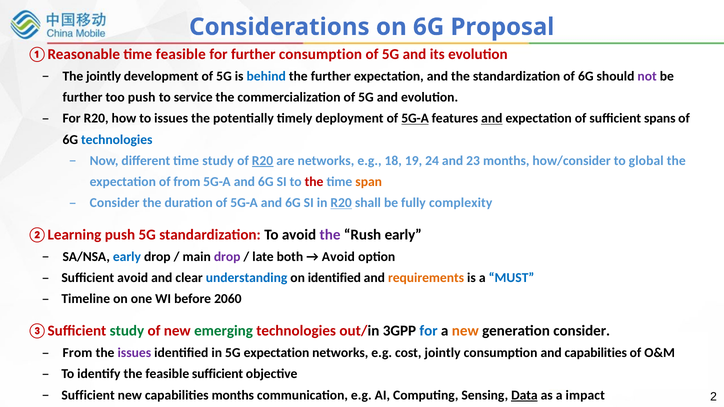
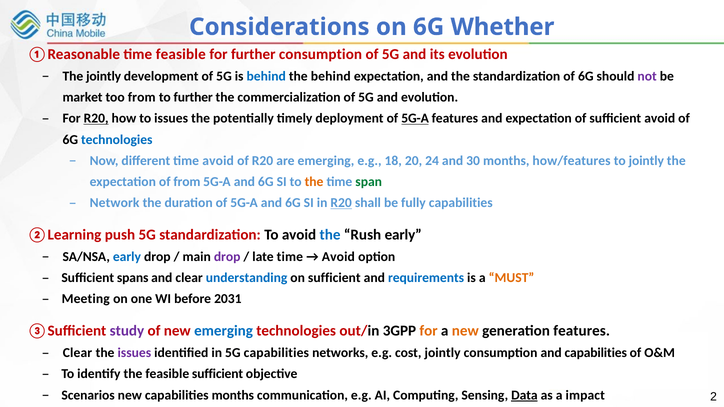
Proposal: Proposal -> Whether (502, 27)
the further: further -> behind (331, 76)
further: further -> market (83, 97)
too push: push -> from (142, 97)
to service: service -> further (193, 97)
R20 underline: none -> present (96, 118)
and underline: present -> none (492, 118)
sufficient spans: spans -> avoid (660, 118)
time study: study -> avoid (218, 161)
R20 underline: present -> none (263, 161)
are networks: networks -> emerging (326, 161)
19: 19 -> 20 (414, 161)
23: 23 -> 30 (473, 161)
how/consider: how/consider -> how/features (572, 161)
to global: global -> jointly (646, 161)
the colour: red -> orange (314, 182)
span colour: orange -> green (369, 182)
Consider: Consider -> Network (115, 203)
fully complexity: complexity -> capabilities (461, 203)
the colour: purple -> blue (330, 235)
late both: both -> time (290, 257)
Sufficient avoid: avoid -> spans (133, 278)
on identified: identified -> sufficient (334, 278)
requirements colour: orange -> blue (426, 278)
MUST colour: blue -> orange (512, 278)
Timeline: Timeline -> Meeting (86, 299)
2060: 2060 -> 2031 (228, 299)
study colour: green -> purple (127, 331)
emerging colour: green -> blue (224, 331)
for colour: blue -> orange (429, 331)
generation consider: consider -> features (582, 331)
From: From -> Clear (77, 353)
5G expectation: expectation -> capabilities (276, 353)
Sufficient: Sufficient -> Scenarios (88, 395)
